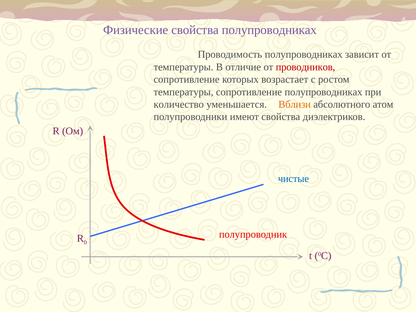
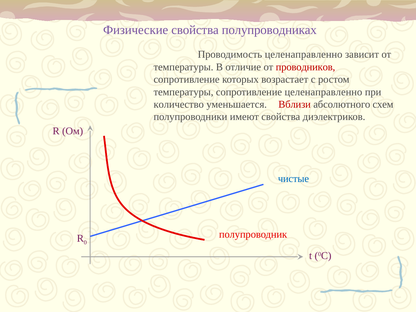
Проводимость полупроводниках: полупроводниках -> целенаправленно (304, 54)
сопротивление полупроводниках: полупроводниках -> целенаправленно (323, 92)
Вблизи colour: orange -> red (295, 104)
атом: атом -> схем (383, 104)
